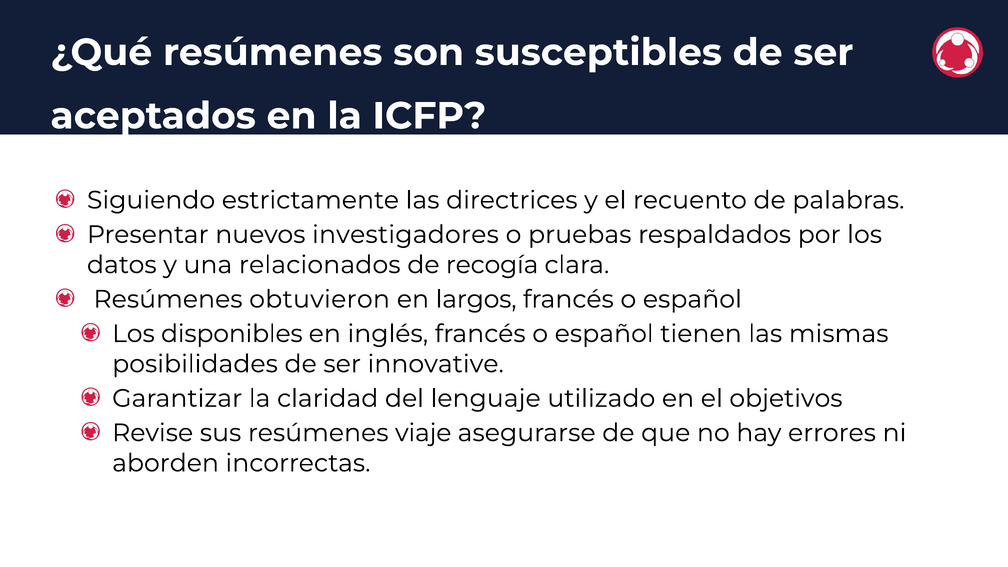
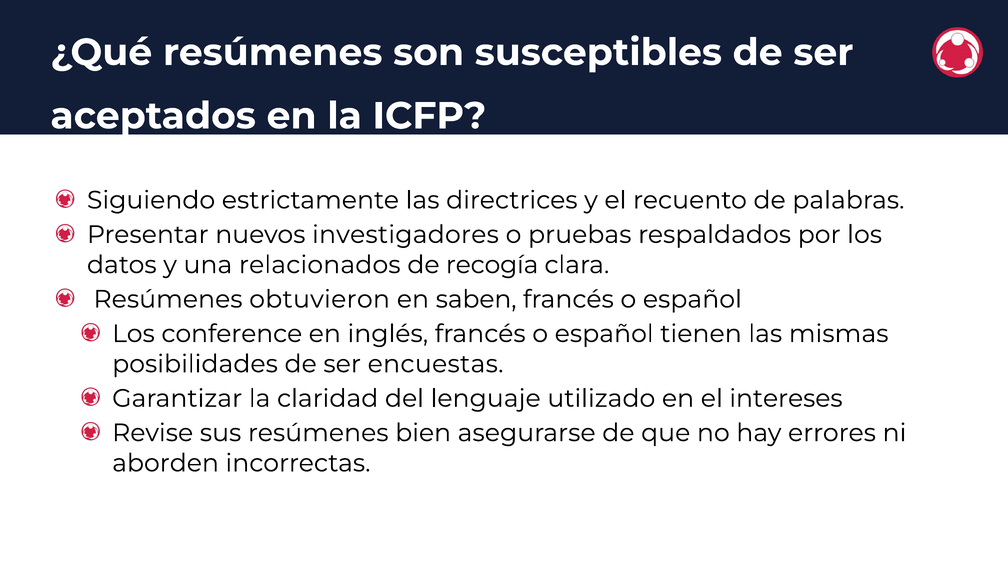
largos: largos -> saben (476, 299)
disponibles: disponibles -> conference (232, 334)
innovative: innovative -> encuestas (436, 364)
objetivos: objetivos -> intereses (786, 398)
viaje: viaje -> bien (423, 433)
